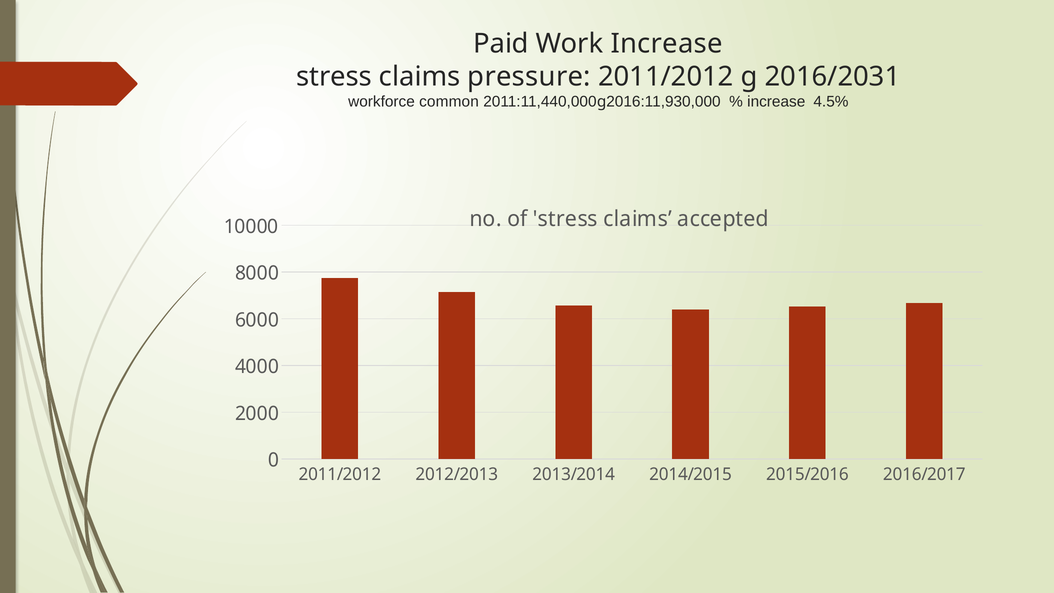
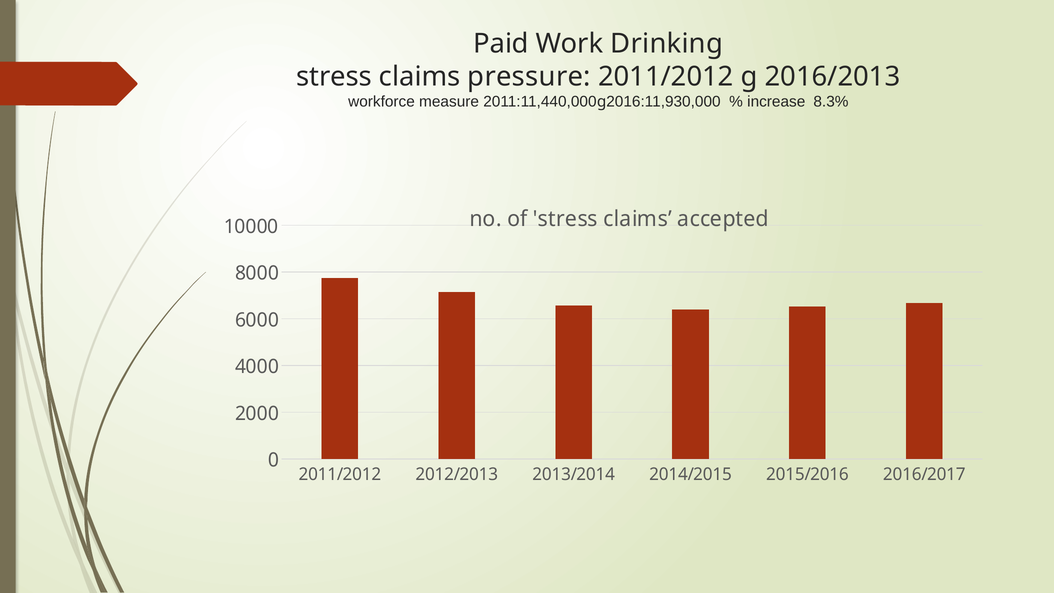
Work Increase: Increase -> Drinking (667, 44)
2016/2031: 2016/2031 -> 2016/2013 (833, 77)
common: common -> measure (449, 102)
4.5%: 4.5% -> 8.3% (831, 102)
